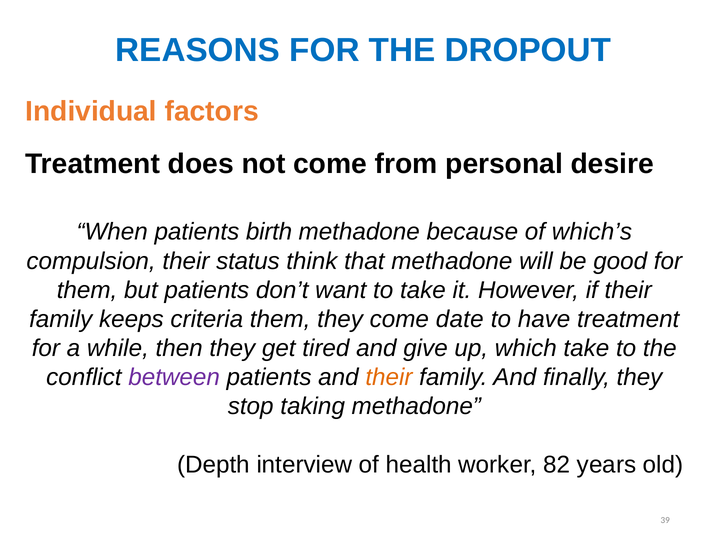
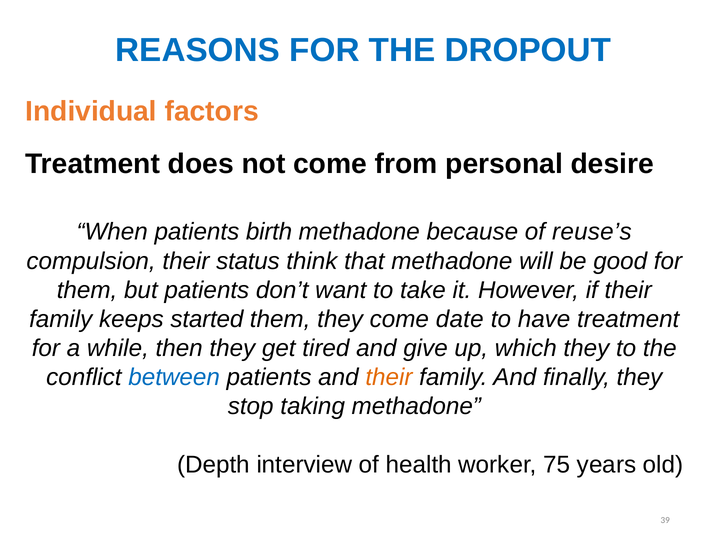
which’s: which’s -> reuse’s (592, 232)
criteria: criteria -> started (207, 319)
which take: take -> they (586, 348)
between colour: purple -> blue (174, 377)
82: 82 -> 75 (557, 465)
